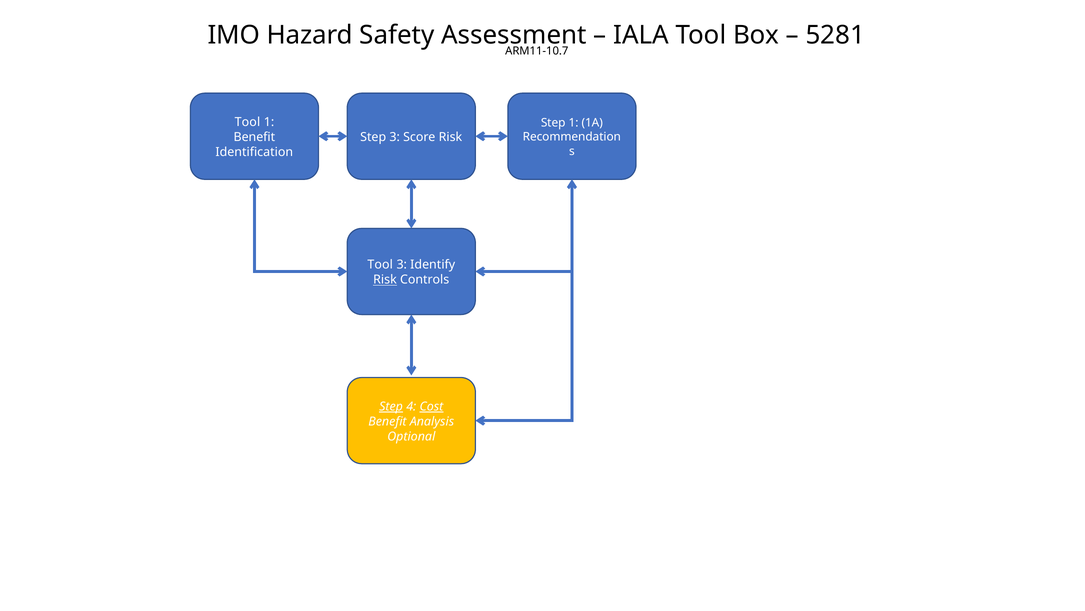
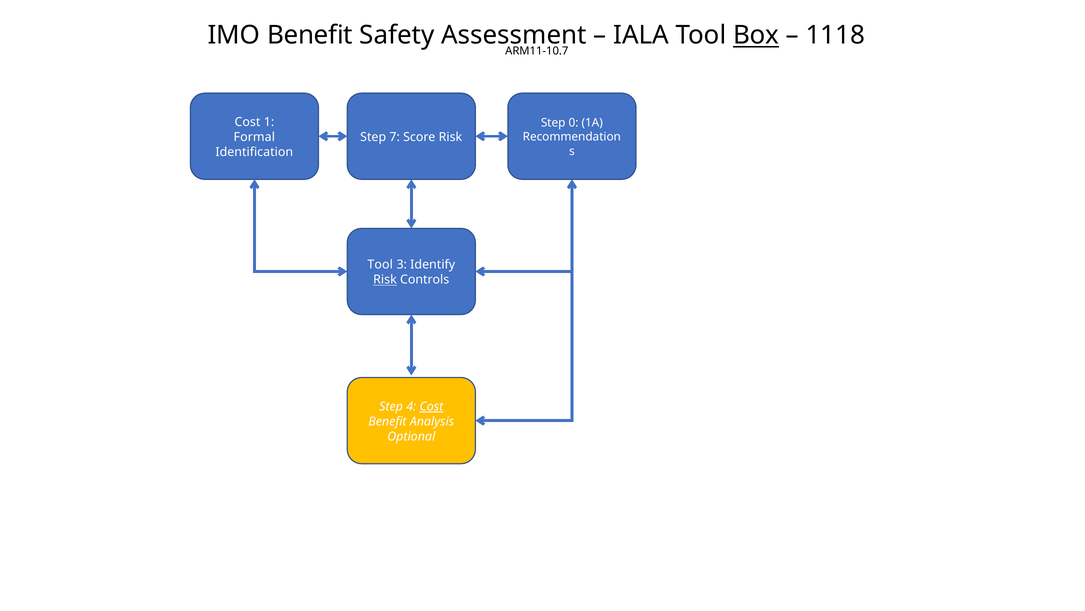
IMO Hazard: Hazard -> Benefit (310, 35)
Box underline: none -> present (756, 35)
5281: 5281 -> 1118 (835, 35)
Tool: Tool -> Cost (248, 122)
Step 1: 1 -> 0 (573, 123)
Benefit: Benefit -> Formal (254, 137)
Step 3: 3 -> 7 (395, 137)
Step underline: present -> none (391, 406)
